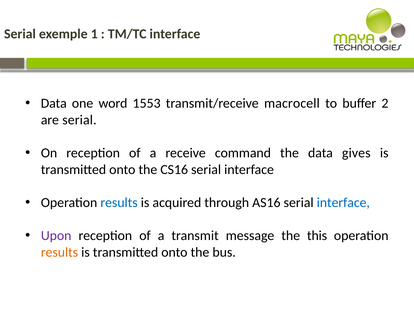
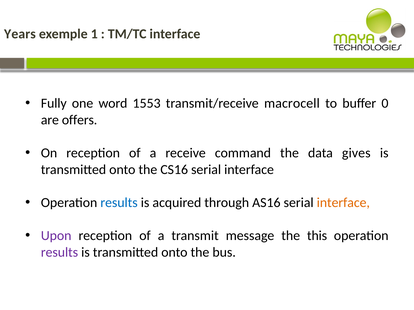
Serial: Serial -> Years (20, 34)
Data: Data -> Fully (54, 104)
2: 2 -> 0 (385, 104)
are serial: serial -> offers (80, 120)
interface colour: blue -> orange (343, 203)
results colour: orange -> purple (59, 253)
